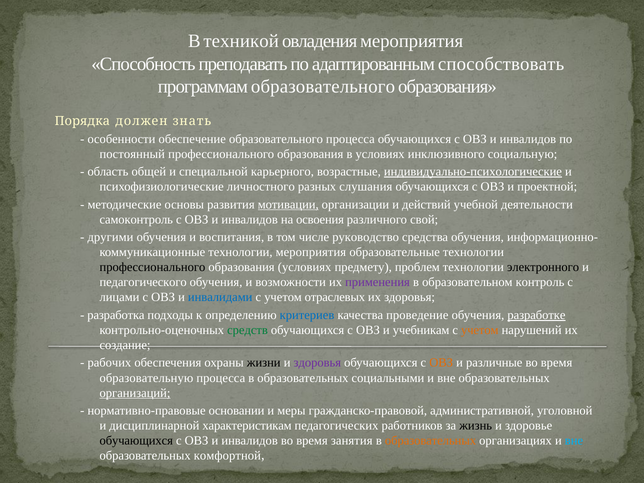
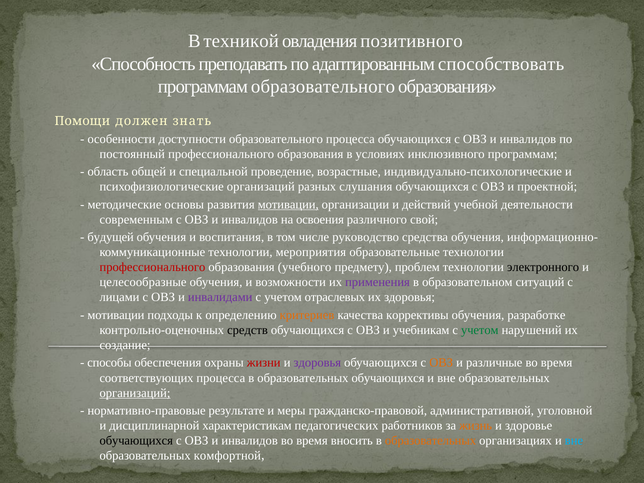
овладения мероприятия: мероприятия -> позитивного (412, 41)
Порядка: Порядка -> Помощи (82, 121)
обеспечение: обеспечение -> доступности (192, 139)
инклюзивного социальную: социальную -> программам (523, 154)
карьерного: карьерного -> проведение (282, 172)
индивидуально-психологические underline: present -> none (473, 172)
психофизиологические личностного: личностного -> организаций (261, 187)
самоконтроль: самоконтроль -> современным (136, 219)
другими: другими -> будущей (111, 237)
профессионального colour: black -> red (152, 267)
образования условиях: условиях -> учебного (305, 267)
педагогического: педагогического -> целесообразные (143, 282)
контроль: контроль -> ситуаций (540, 282)
инвалидами colour: blue -> purple (220, 297)
разработка: разработка -> мотивации (116, 315)
критериев colour: blue -> orange (307, 315)
проведение: проведение -> коррективы (417, 315)
разработке underline: present -> none (536, 315)
средств colour: green -> black (247, 330)
учетом colour: orange -> green (480, 330)
рабочих: рабочих -> способы (109, 363)
жизни colour: black -> red (264, 363)
образовательную: образовательную -> соответствующих (147, 378)
образовательных социальными: социальными -> обучающихся (388, 378)
основании: основании -> результате (237, 411)
жизнь colour: black -> orange (476, 426)
занятия: занятия -> вносить (352, 441)
